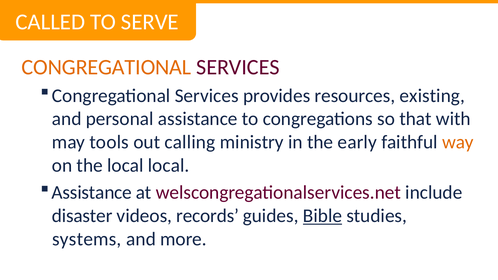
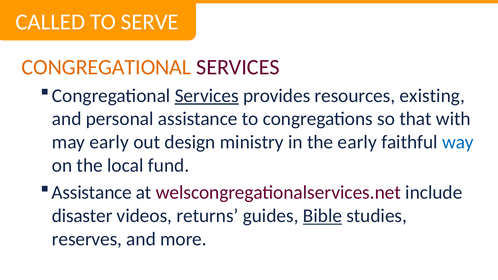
Services underline: none -> present (207, 96)
may tools: tools -> early (109, 142)
calling: calling -> design (190, 142)
way colour: orange -> blue (458, 142)
local local: local -> fund (169, 165)
records: records -> returns (207, 216)
systems: systems -> reserves (87, 239)
